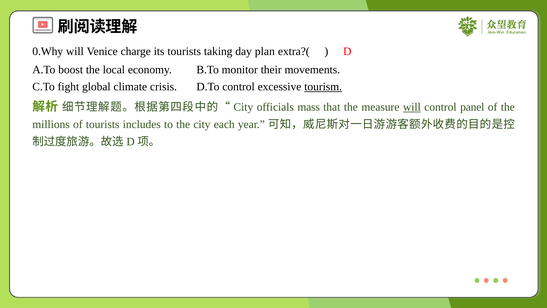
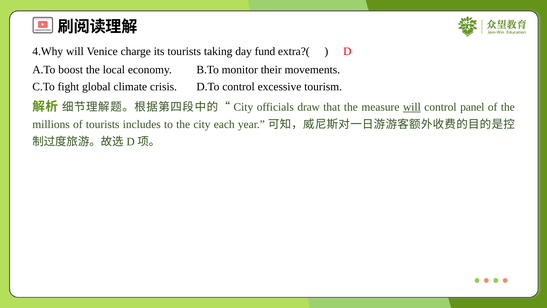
0.Why: 0.Why -> 4.Why (48, 51)
plan: plan -> fund (265, 51)
tourism underline: present -> none (323, 87)
mass: mass -> draw (309, 107)
